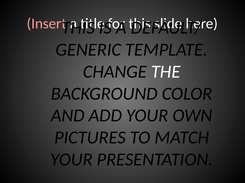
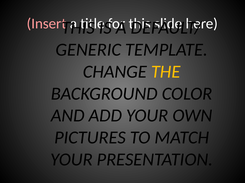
THE colour: white -> yellow (166, 72)
